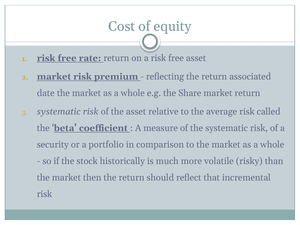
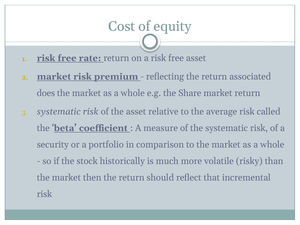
date: date -> does (46, 93)
